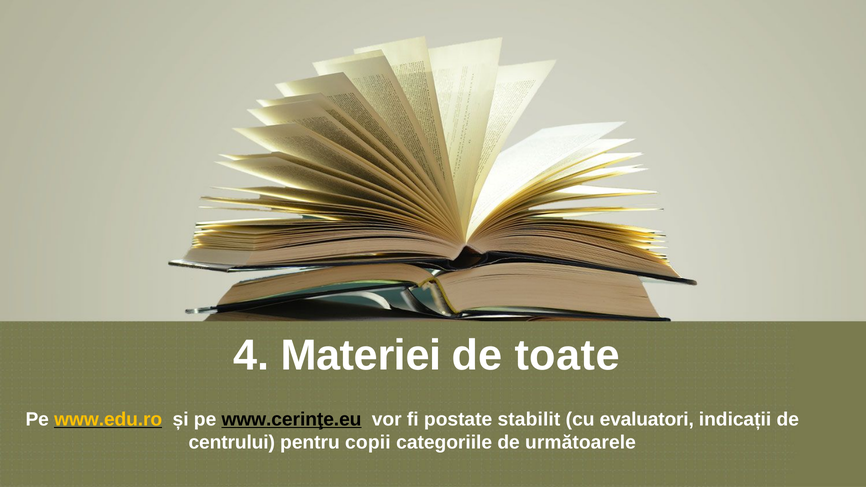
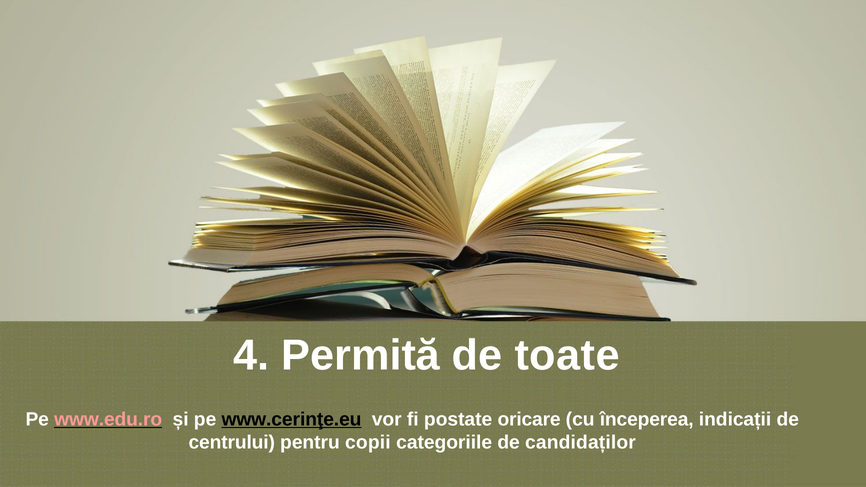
Materiei: Materiei -> Permită (361, 356)
www.edu.ro colour: yellow -> pink (108, 419)
stabilit: stabilit -> oricare (529, 419)
evaluatori: evaluatori -> începerea (647, 419)
următoarele: următoarele -> candidaților (580, 442)
